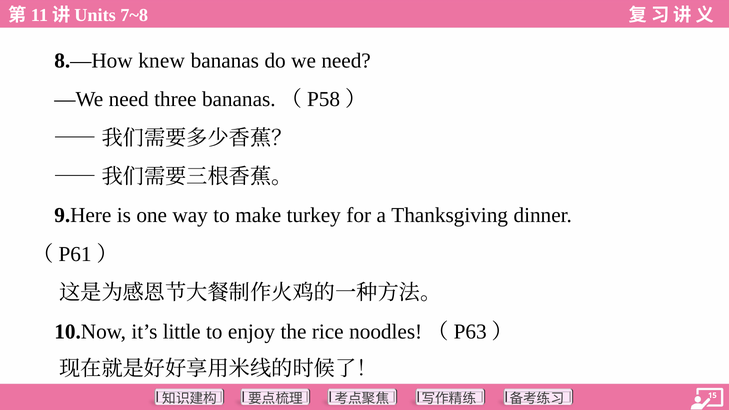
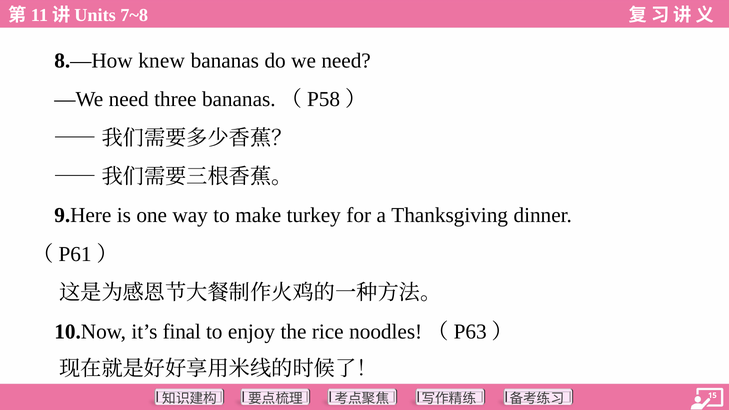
little: little -> final (182, 332)
